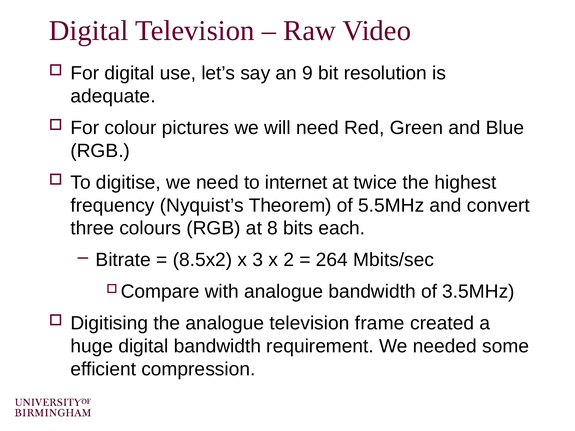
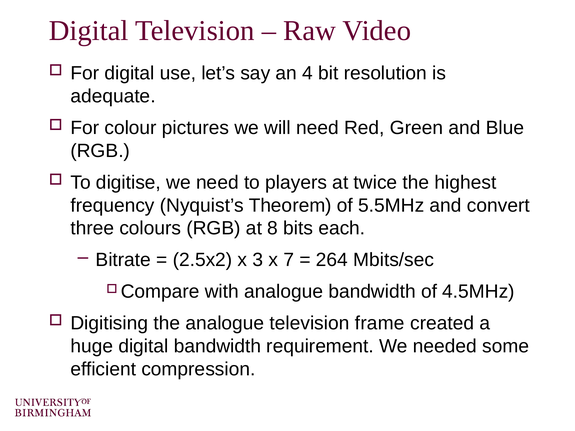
9: 9 -> 4 (307, 73)
internet: internet -> players (296, 182)
8.5x2: 8.5x2 -> 2.5x2 (203, 260)
2: 2 -> 7 (289, 260)
3.5MHz: 3.5MHz -> 4.5MHz (479, 292)
